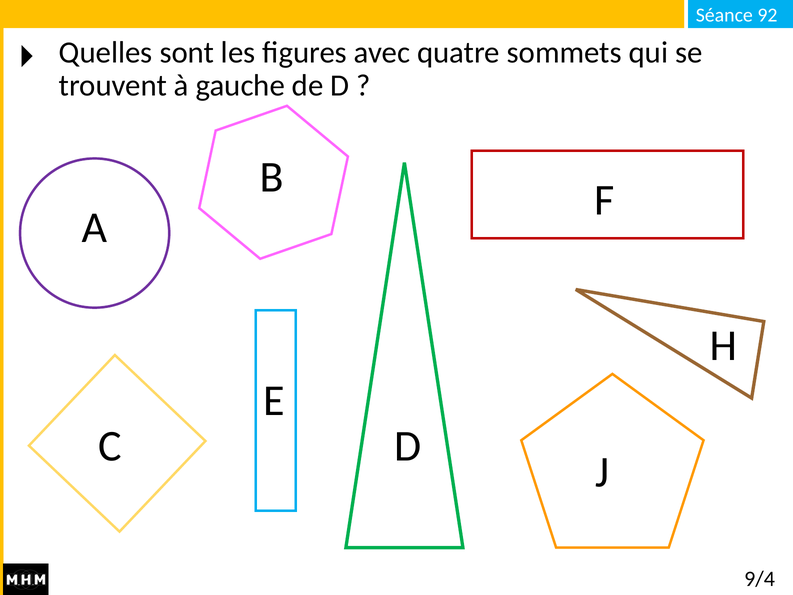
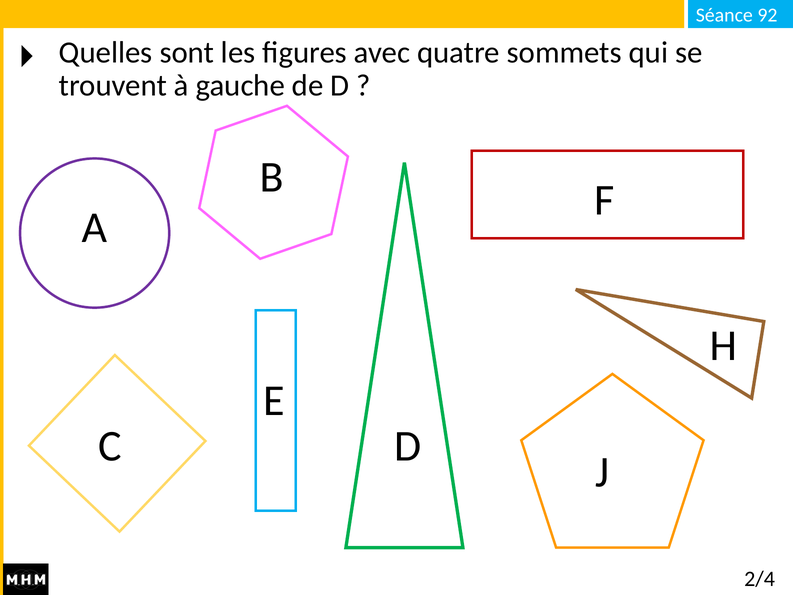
9/4: 9/4 -> 2/4 (760, 579)
